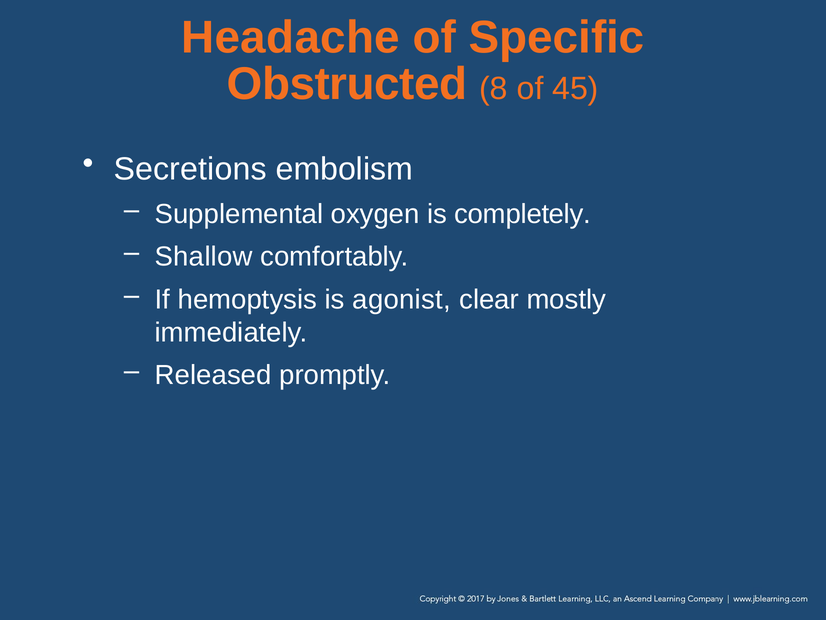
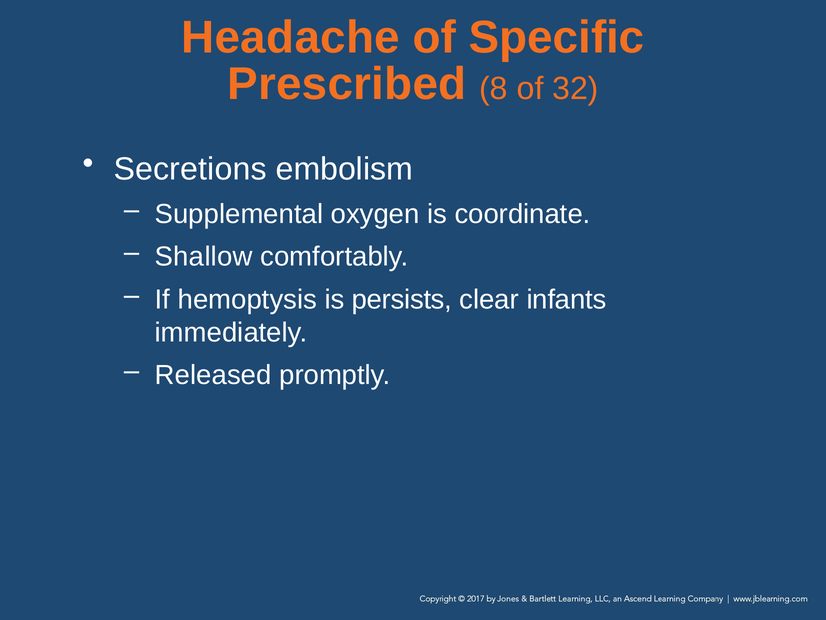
Obstructed: Obstructed -> Prescribed (347, 84)
45: 45 -> 32 (575, 89)
completely: completely -> coordinate (523, 214)
agonist: agonist -> persists (402, 299)
mostly: mostly -> infants (566, 299)
